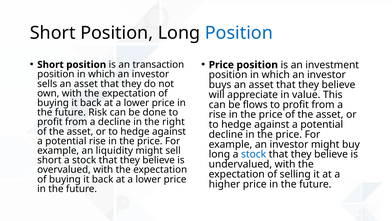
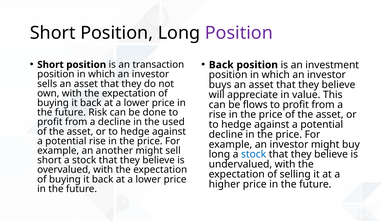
Position colour: blue -> purple (239, 33)
Price: Price -> Back (221, 65)
right: right -> used (173, 122)
liquidity: liquidity -> another (114, 150)
